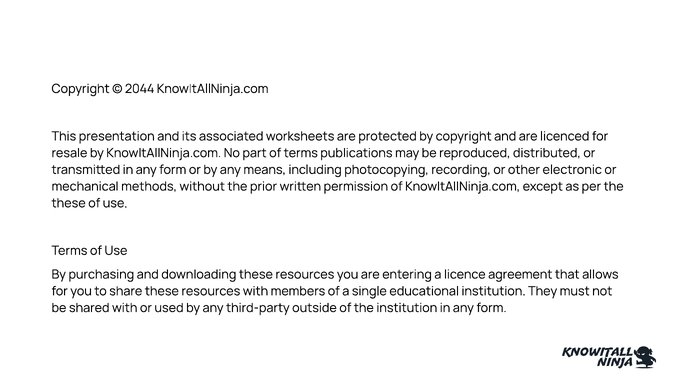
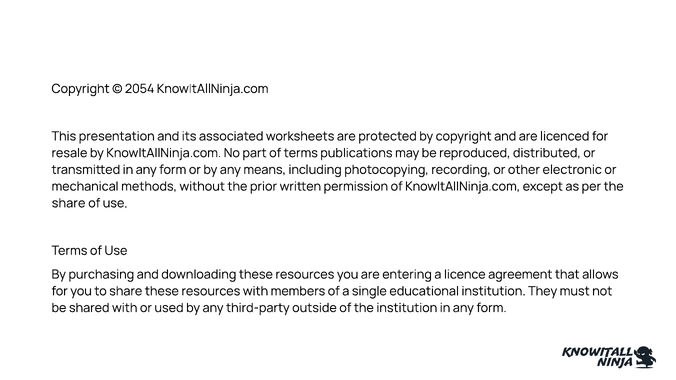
2044: 2044 -> 2054 (140, 89)
these: these -> share (69, 203)
